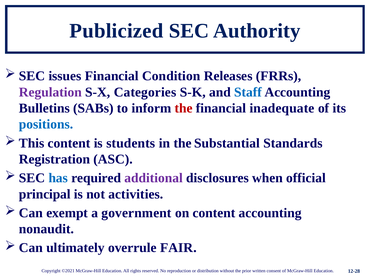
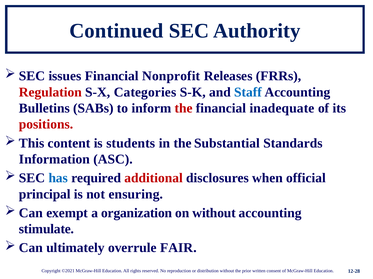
Publicized: Publicized -> Continued (116, 31)
Condition: Condition -> Nonprofit (171, 76)
Regulation colour: purple -> red (50, 92)
positions colour: blue -> red (46, 125)
Registration: Registration -> Information (54, 160)
additional colour: purple -> red (154, 178)
activities: activities -> ensuring (136, 195)
government: government -> organization (137, 213)
on content: content -> without (214, 213)
nonaudit: nonaudit -> stimulate (46, 230)
